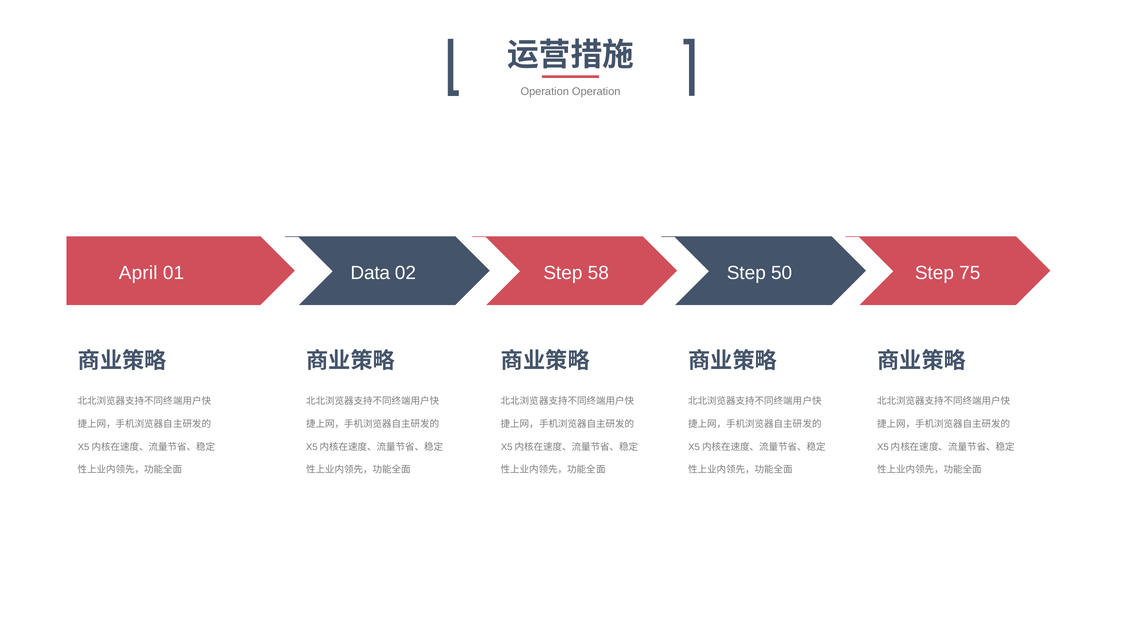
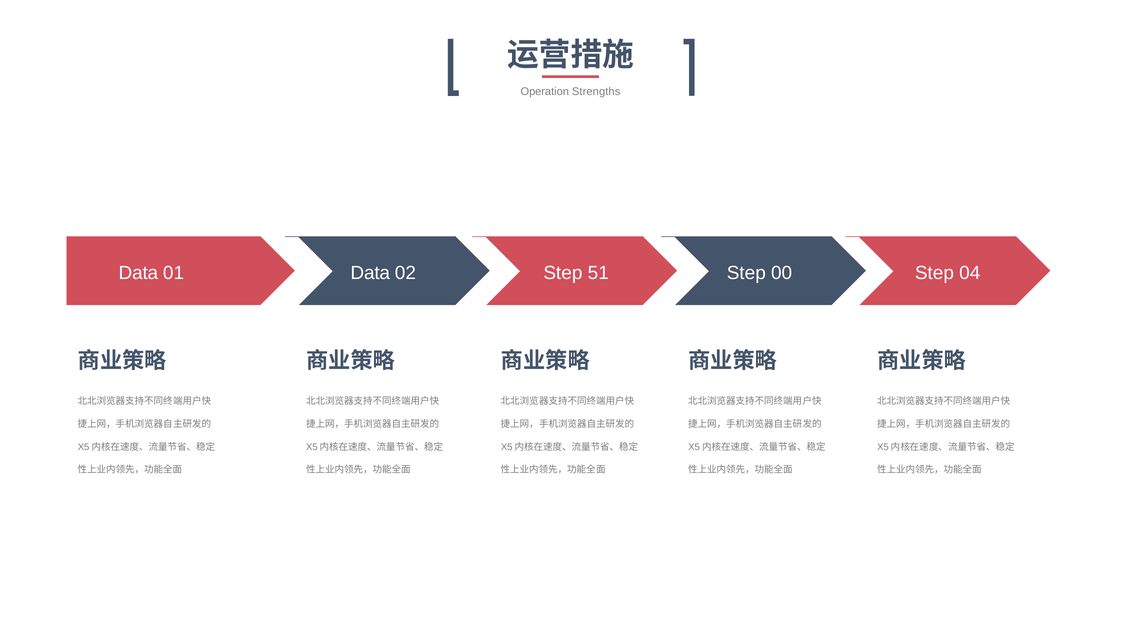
Operation Operation: Operation -> Strengths (596, 92)
April: April -> Data (138, 273)
58: 58 -> 51 (598, 273)
50: 50 -> 00 (782, 273)
75: 75 -> 04 (970, 273)
